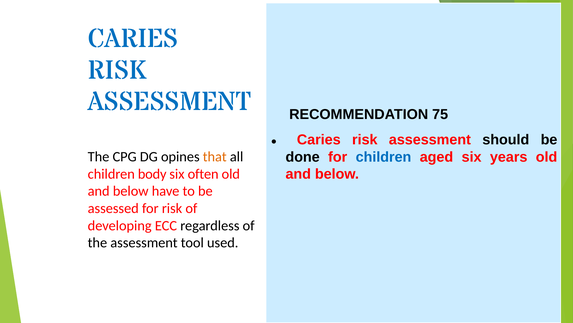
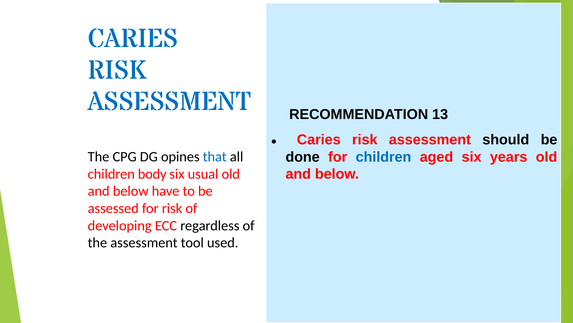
75: 75 -> 13 (440, 114)
that colour: orange -> blue (215, 156)
often: often -> usual (203, 174)
